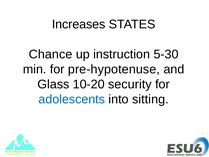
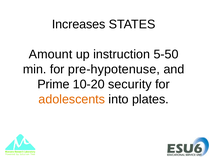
Chance: Chance -> Amount (51, 54)
5-30: 5-30 -> 5-50 (166, 54)
Glass: Glass -> Prime (53, 84)
adolescents colour: blue -> orange (72, 99)
sitting: sitting -> plates (150, 99)
